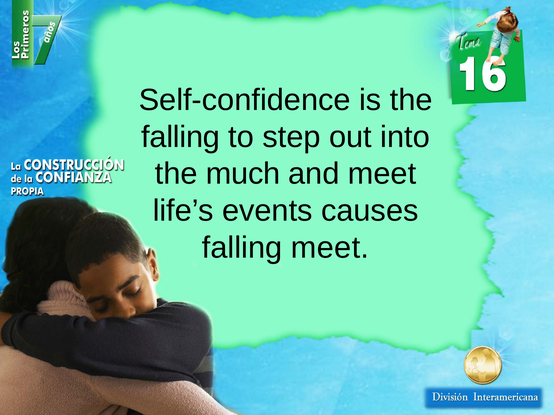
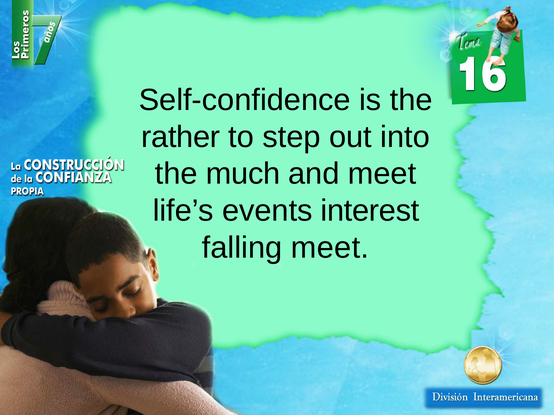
falling: falling -> rather (181, 137)
causes: causes -> interest (370, 211)
